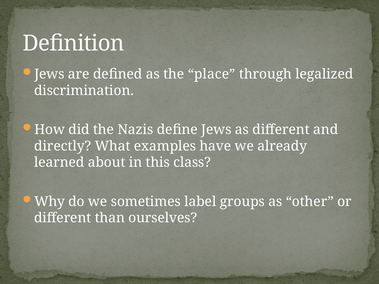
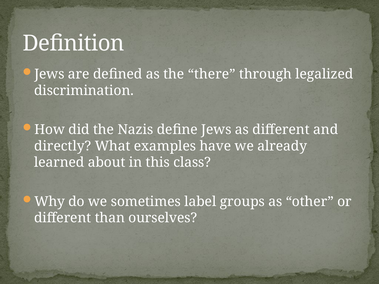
place: place -> there (212, 74)
